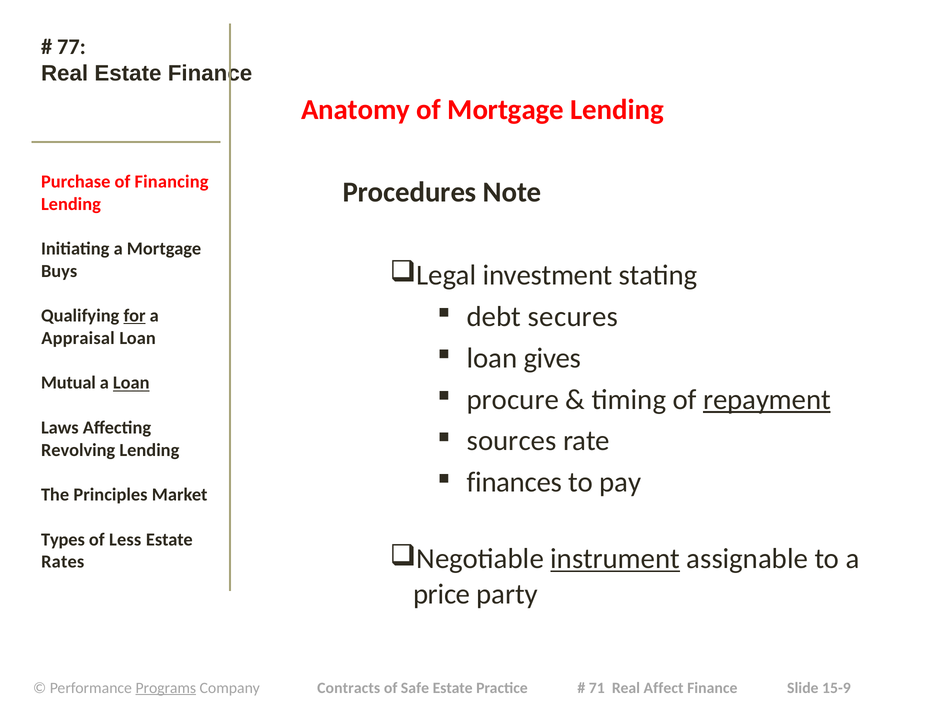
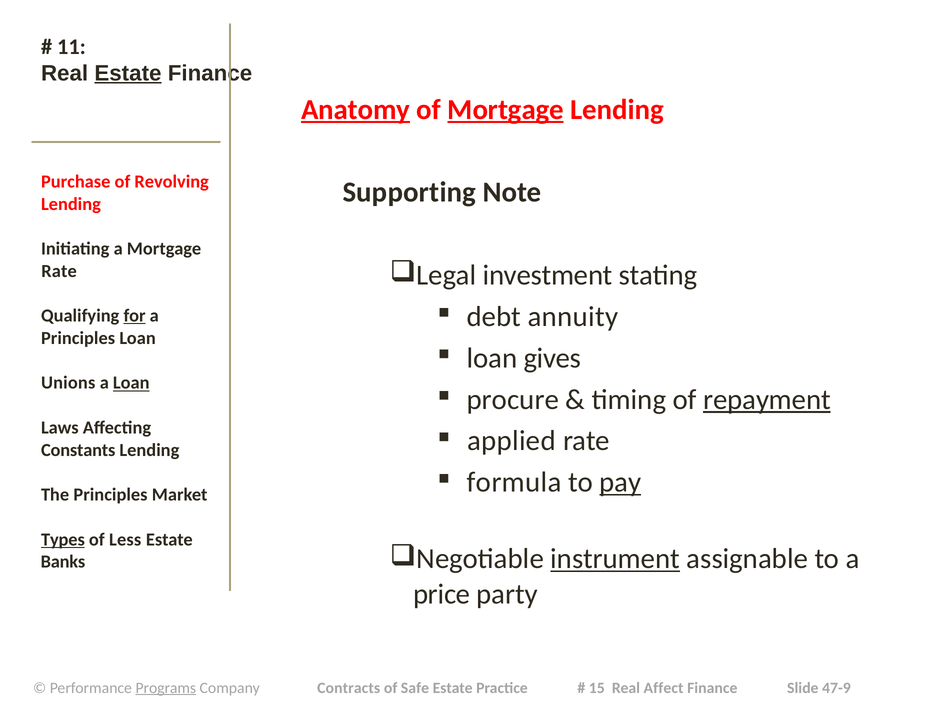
77: 77 -> 11 (71, 47)
Estate underline: none -> present (128, 73)
Anatomy underline: none -> present (356, 110)
Mortgage underline: none -> present (506, 110)
Financing: Financing -> Revolving (172, 182)
Procedures: Procedures -> Supporting (409, 193)
Buys: Buys -> Rate (59, 271)
secures: secures -> annuity (573, 317)
Appraisal: Appraisal -> Principles (78, 338)
Mutual: Mutual -> Unions (68, 383)
sources: sources -> applied (511, 441)
Revolving: Revolving -> Constants (78, 450)
finances: finances -> formula (514, 483)
pay underline: none -> present (620, 483)
Types underline: none -> present (63, 540)
Rates: Rates -> Banks (63, 562)
71: 71 -> 15 (597, 688)
15-9: 15-9 -> 47-9 (836, 688)
